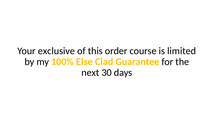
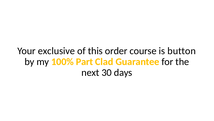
limited: limited -> button (182, 51)
Else: Else -> Part (85, 61)
